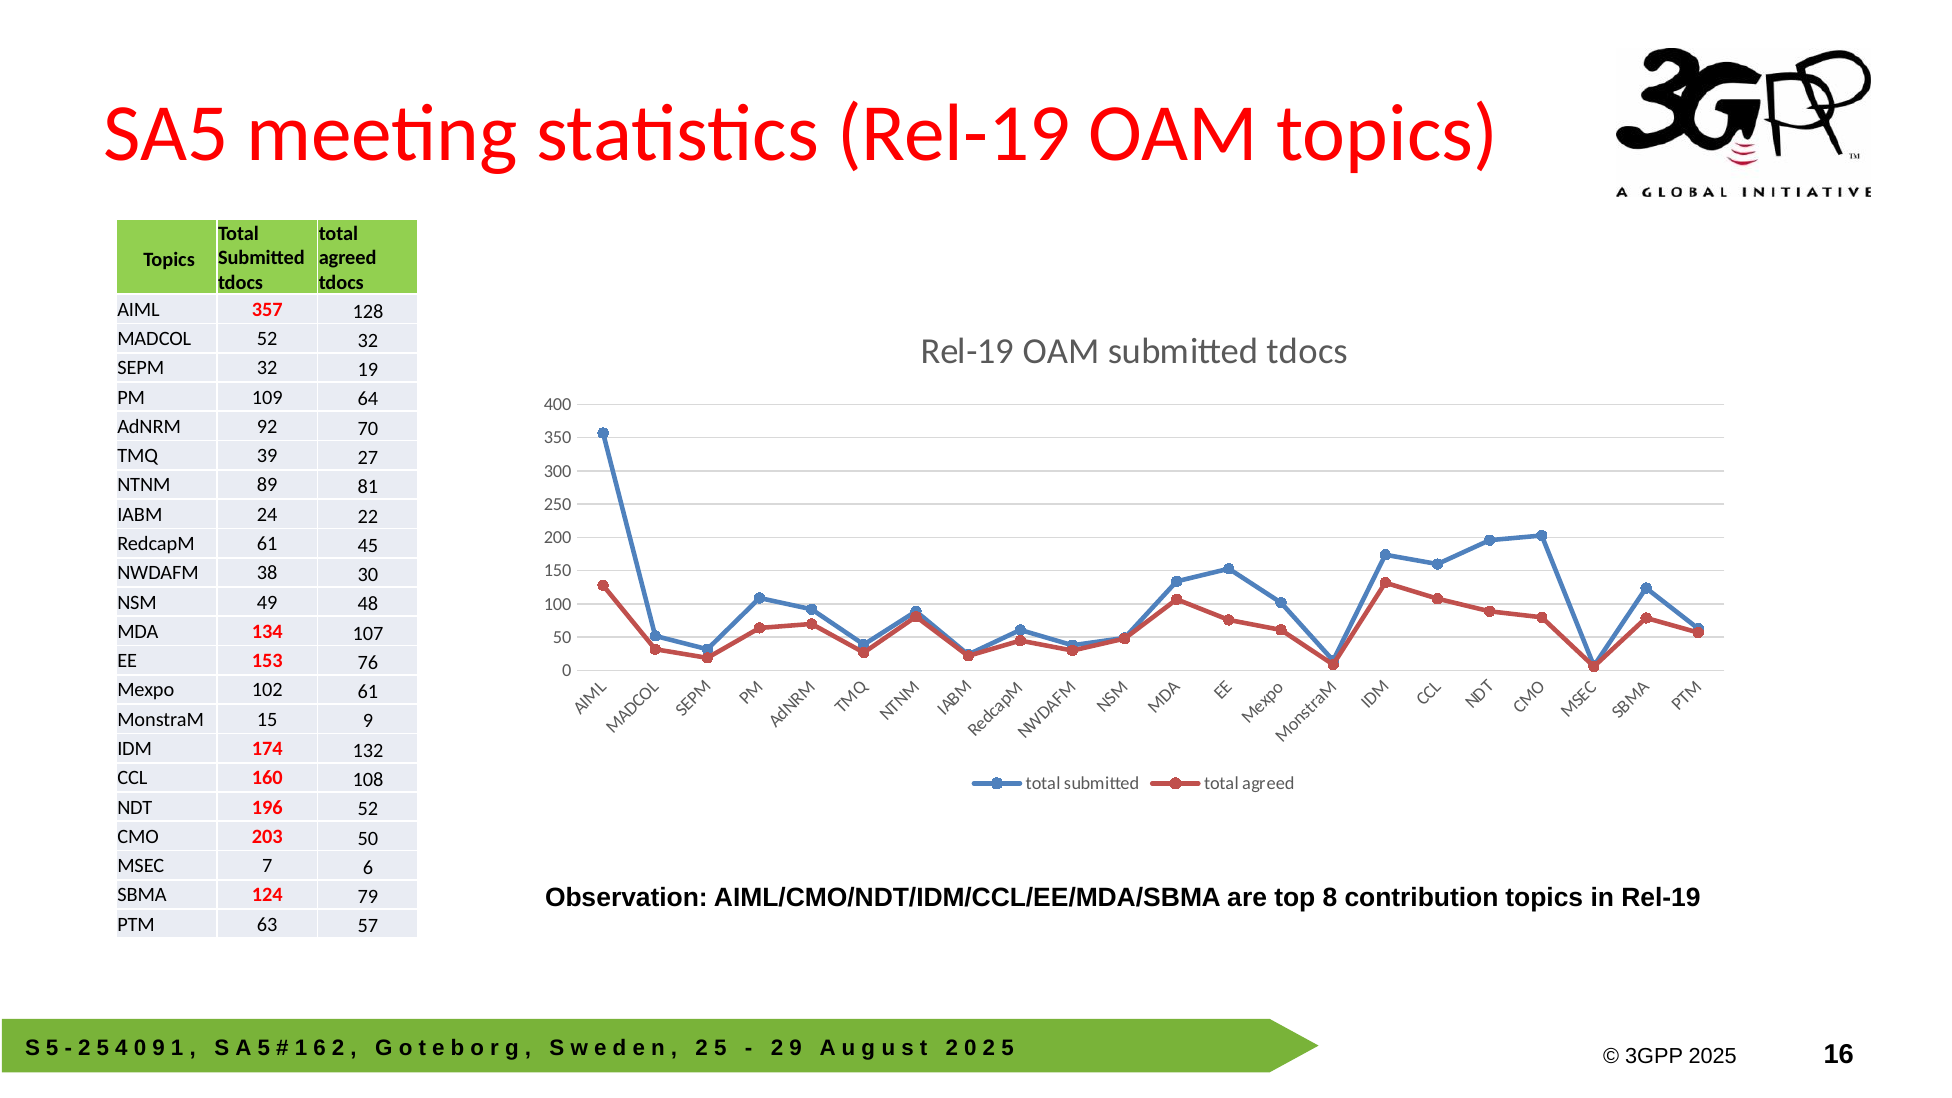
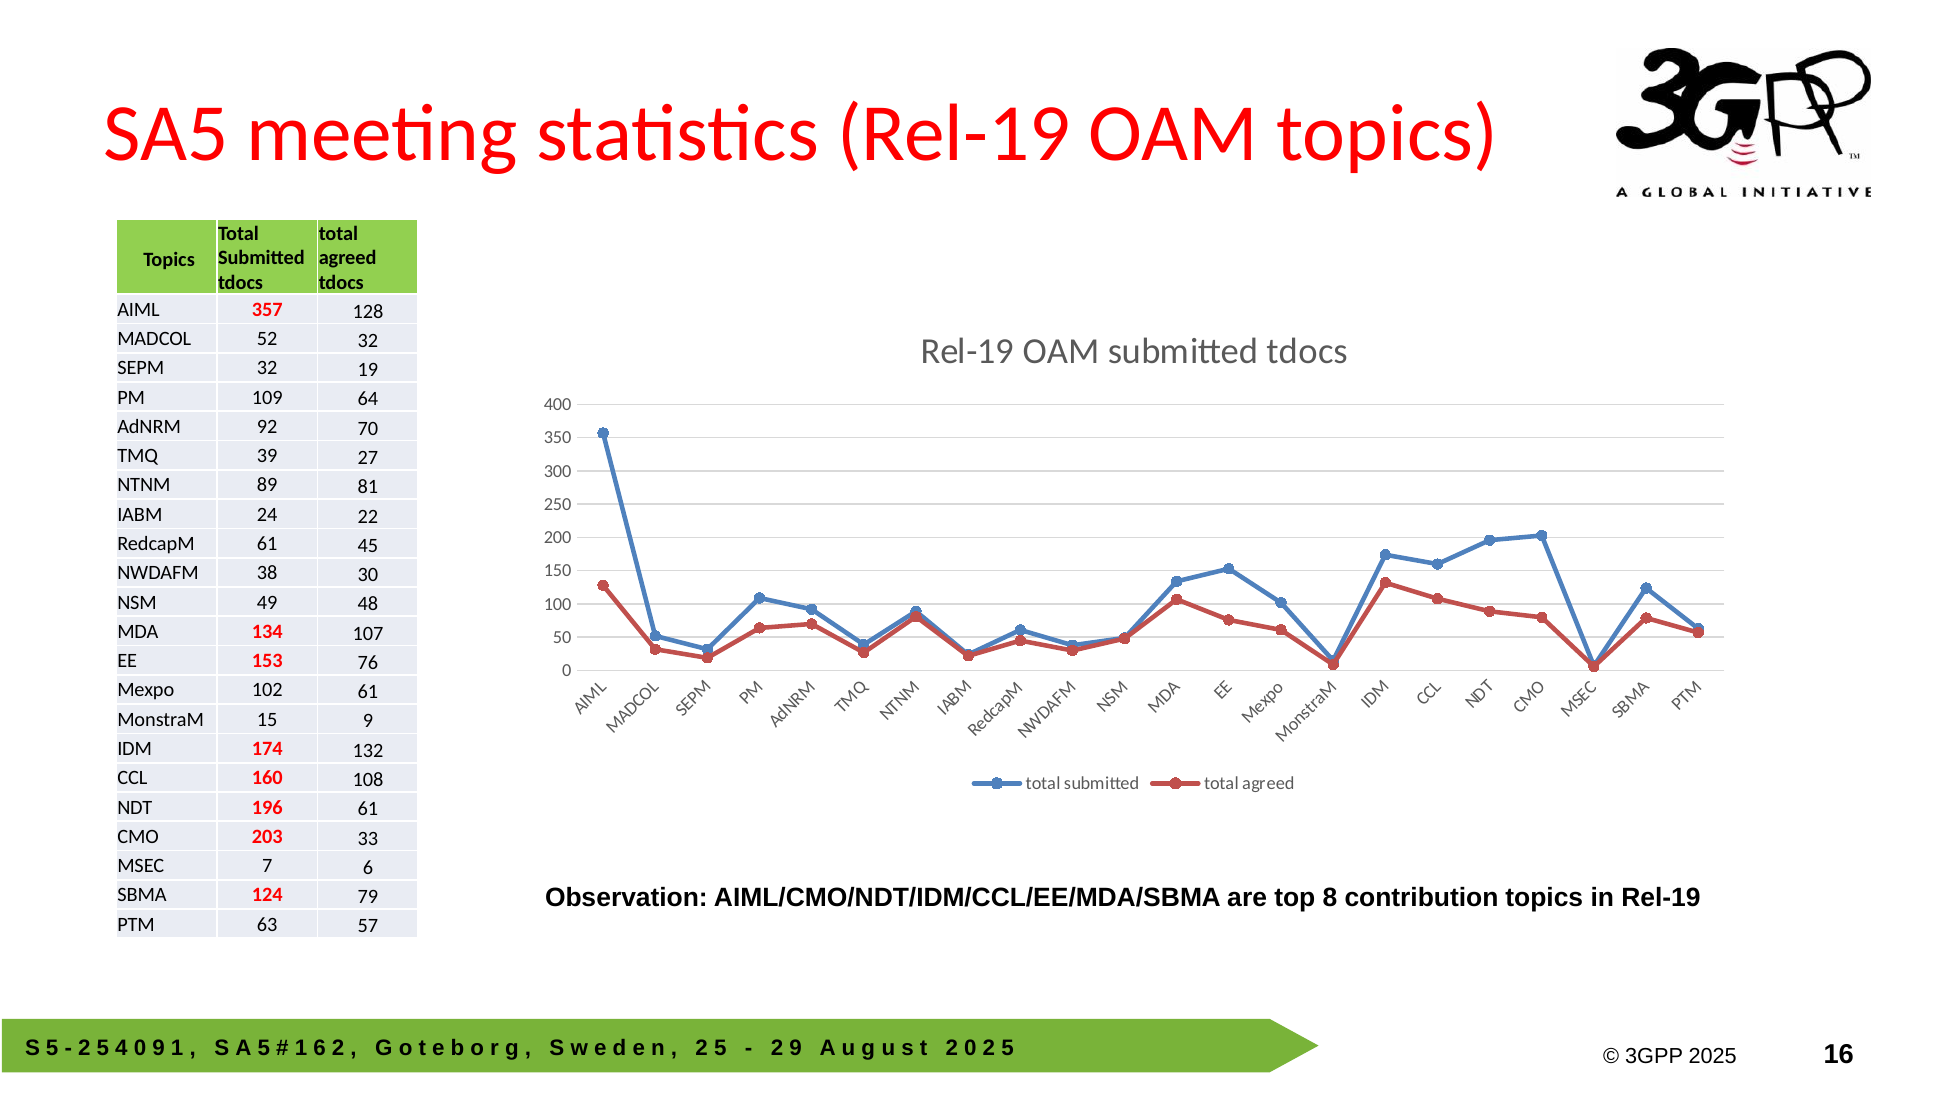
196 52: 52 -> 61 (368, 809)
203 50: 50 -> 33 (368, 838)
